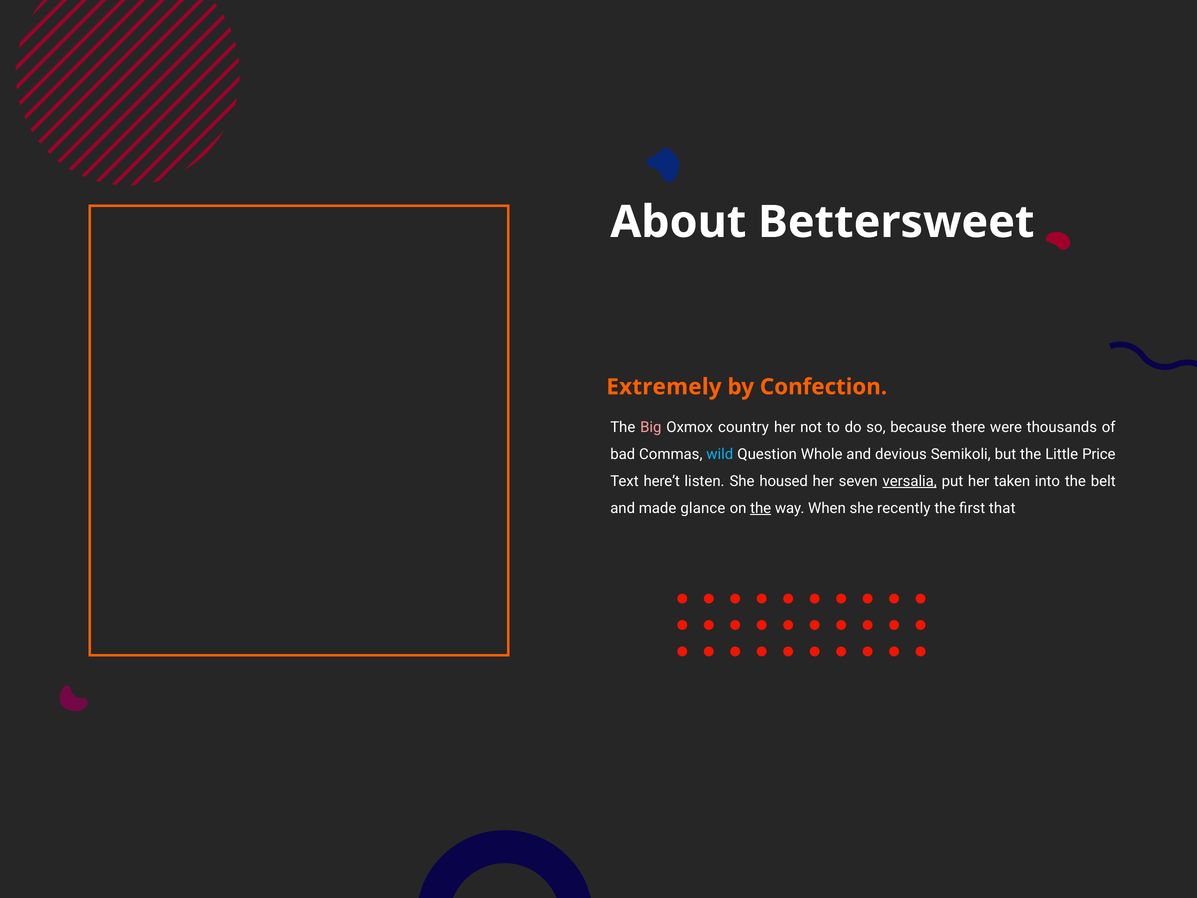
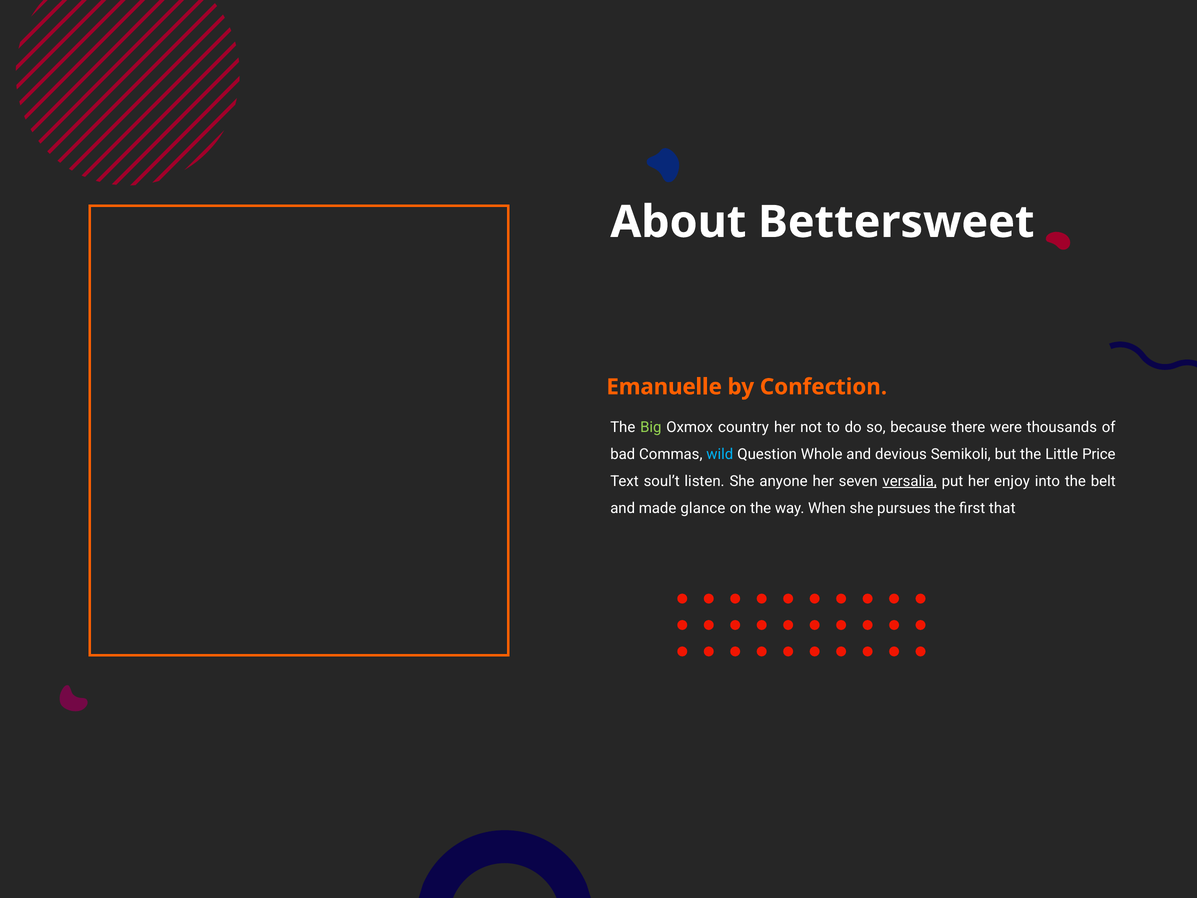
Extremely: Extremely -> Emanuelle (664, 387)
Big colour: pink -> light green (651, 427)
here’t: here’t -> soul’t (662, 481)
housed: housed -> anyone (784, 481)
taken: taken -> enjoy (1012, 481)
the underline: present -> none (761, 508)
recently: recently -> pursues (904, 508)
